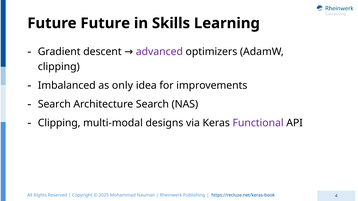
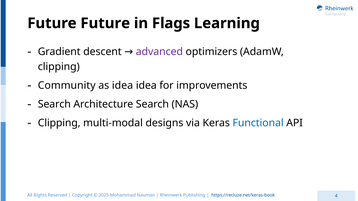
Skills: Skills -> Flags (171, 23)
Imbalanced: Imbalanced -> Community (67, 86)
as only: only -> idea (122, 86)
Functional colour: purple -> blue (258, 123)
